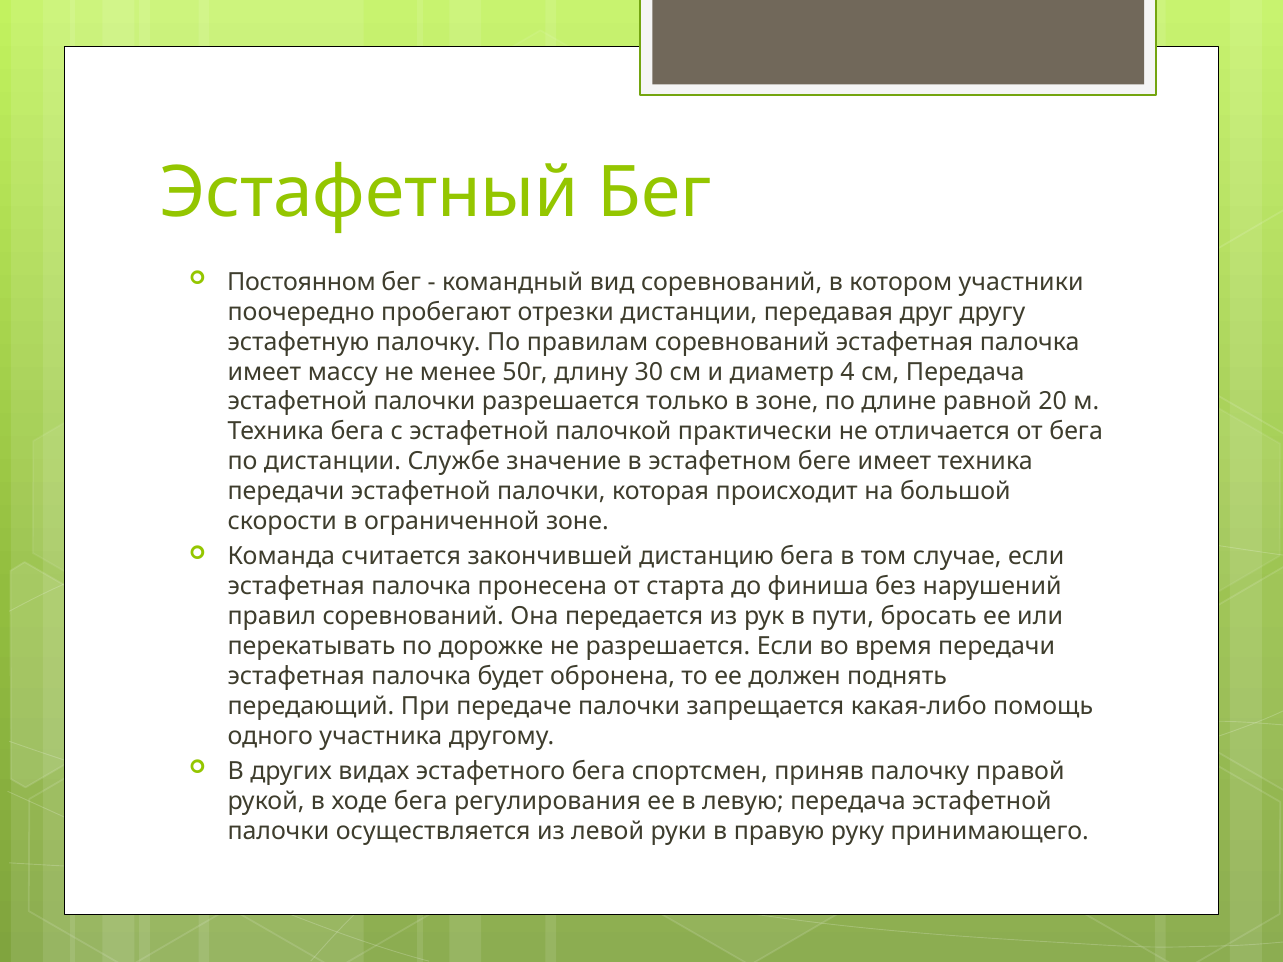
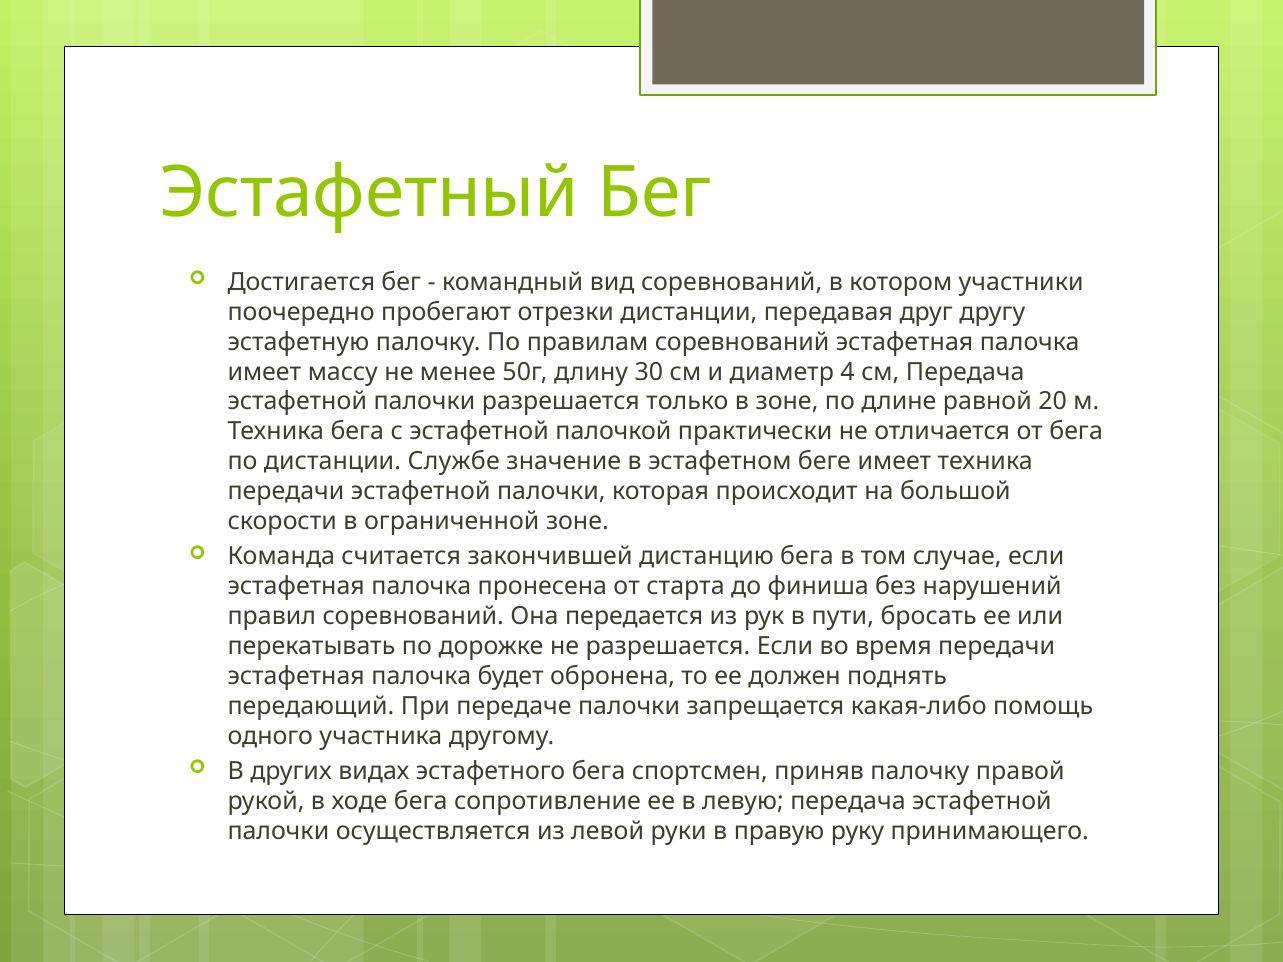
Постоянном: Постоянном -> Достигается (301, 282)
регулирования: регулирования -> сопротивление (547, 801)
